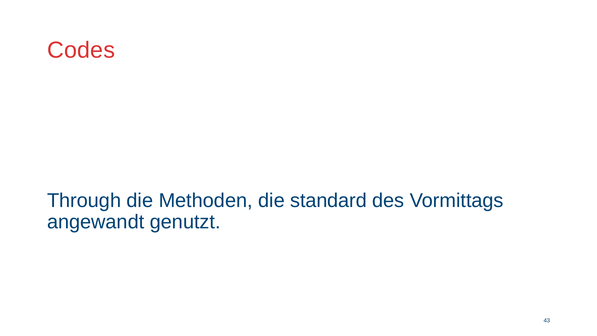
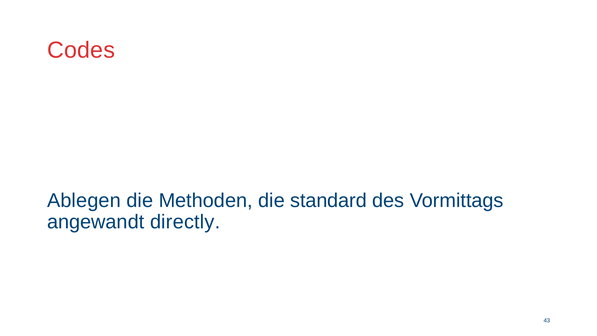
Through: Through -> Ablegen (84, 200)
genutzt: genutzt -> directly (185, 222)
